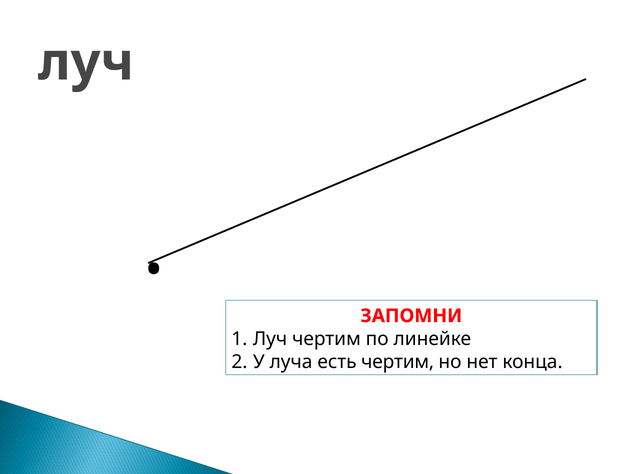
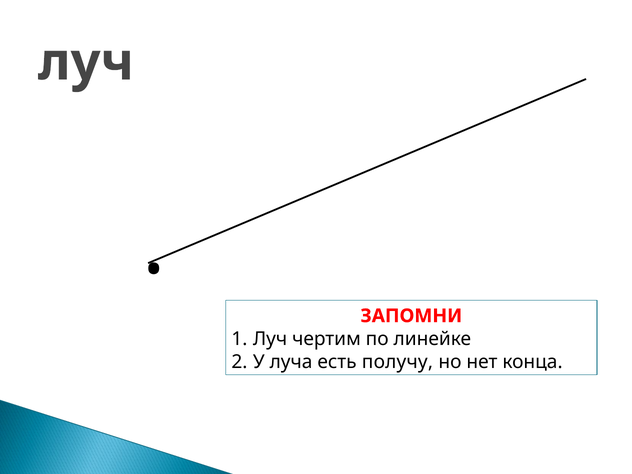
есть чертим: чертим -> получу (397, 362)
